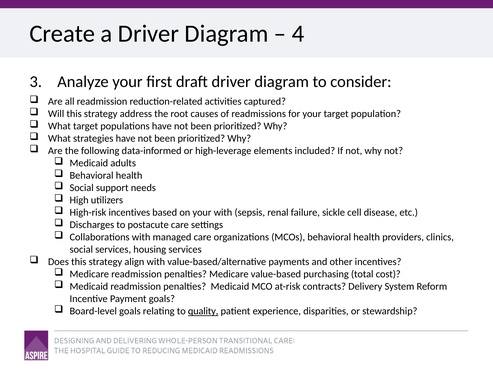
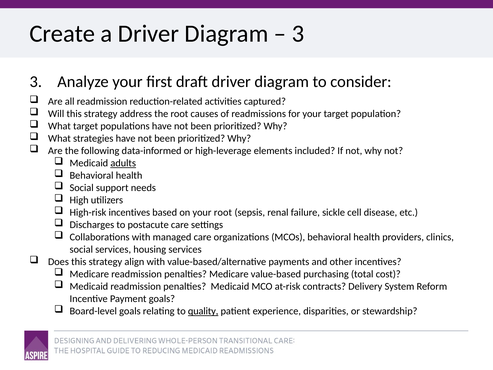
4: 4 -> 3 (298, 34)
adults underline: none -> present (123, 163)
your with: with -> root (223, 212)
